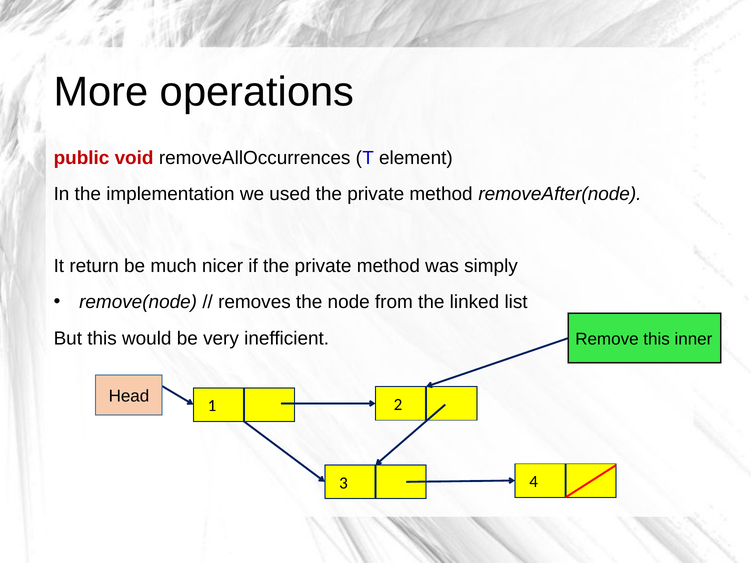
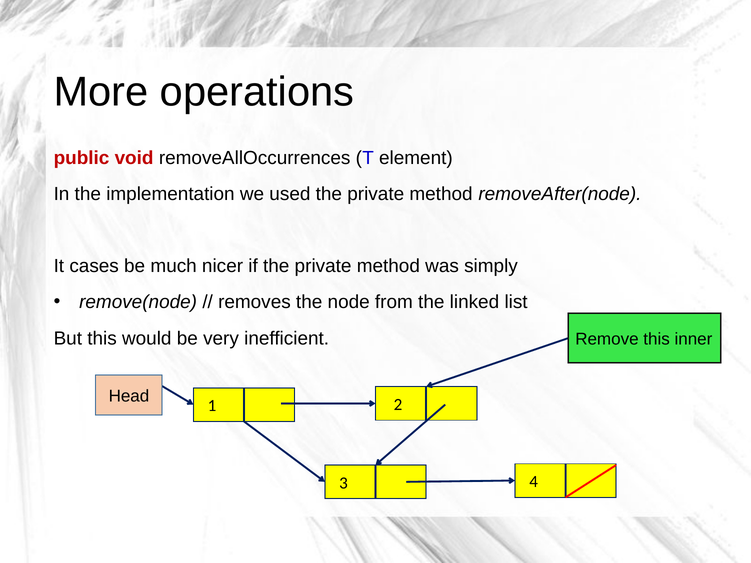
return: return -> cases (94, 266)
